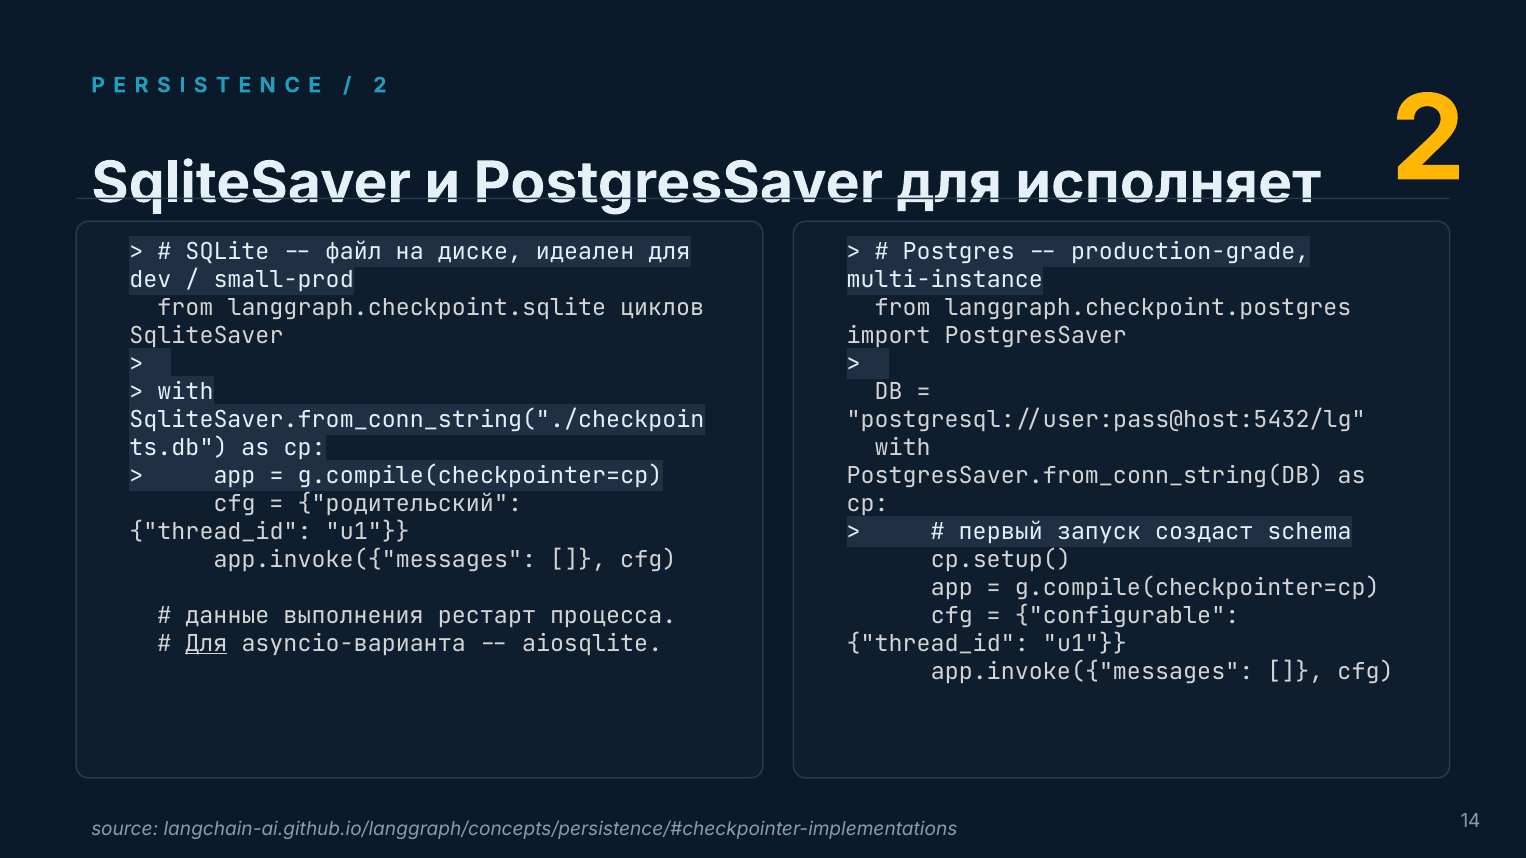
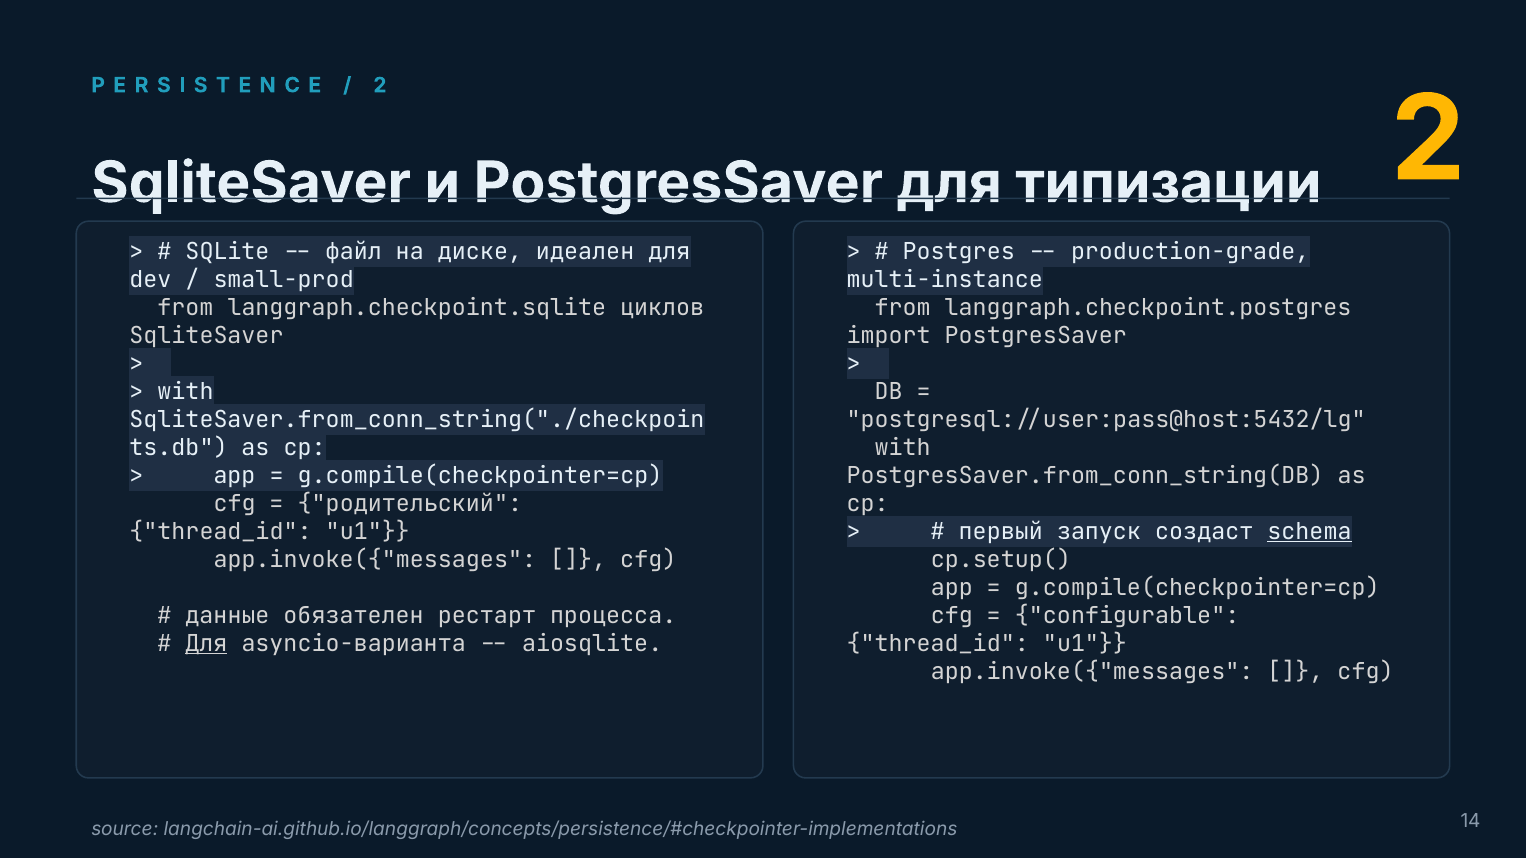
исполняет: исполняет -> типизации (1168, 183)
schema underline: none -> present (1309, 532)
выполнения: выполнения -> обязателен (354, 616)
